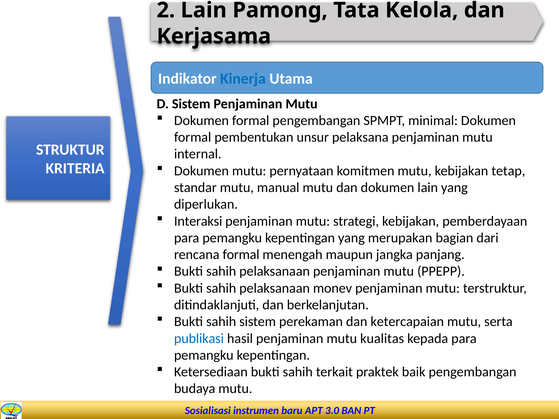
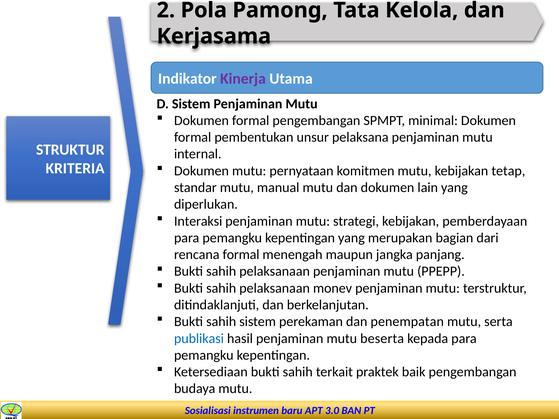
2 Lain: Lain -> Pola (204, 10)
Kinerja colour: blue -> purple (243, 79)
ketercapaian: ketercapaian -> penempatan (407, 322)
kualitas: kualitas -> beserta (382, 339)
